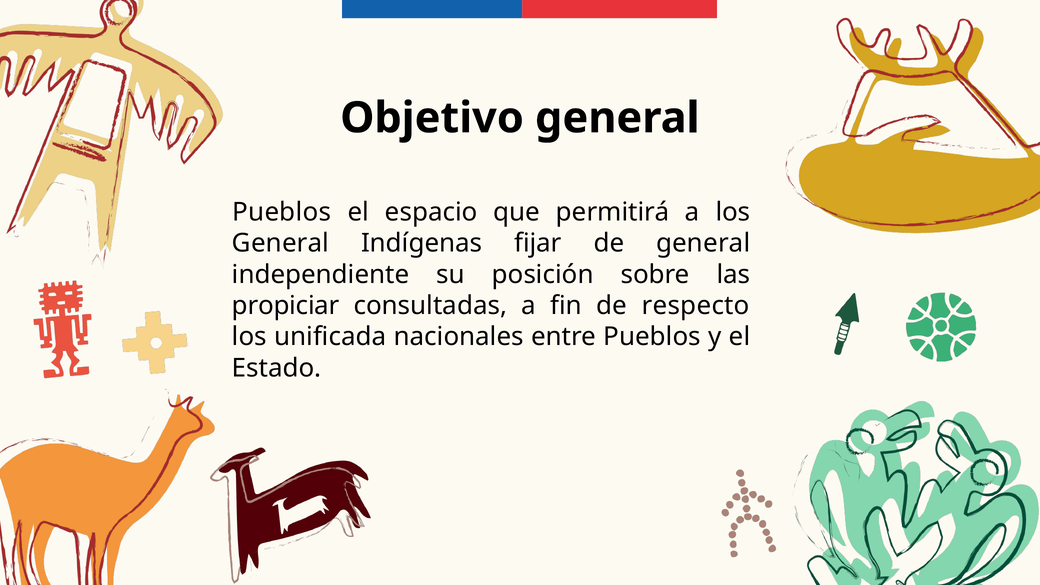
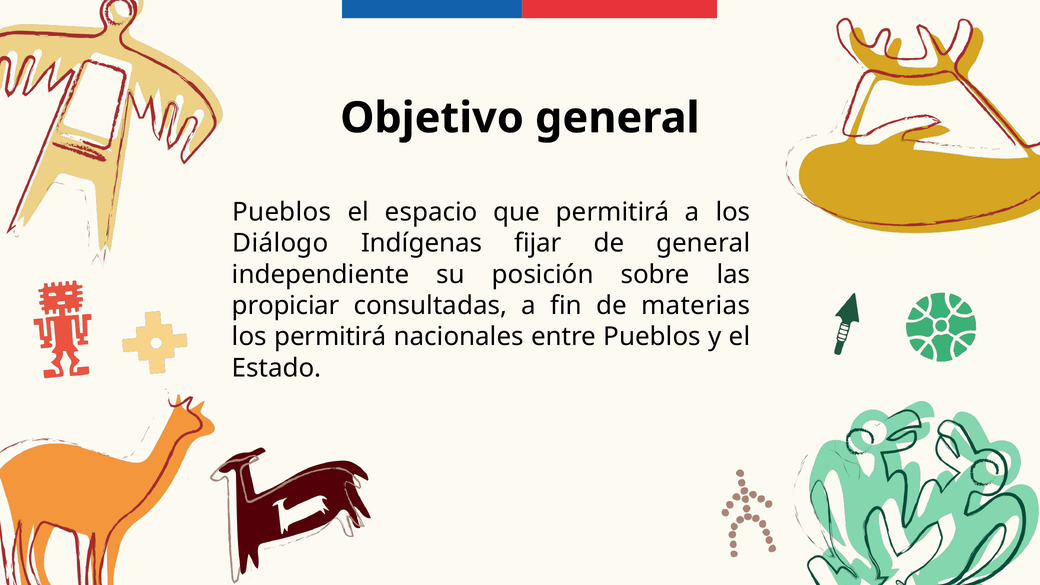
General: General -> Diálogo (280, 243)
respecto: respecto -> materias (696, 306)
los unificada: unificada -> permitirá (330, 337)
